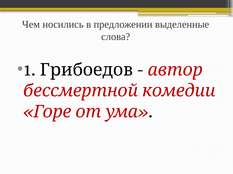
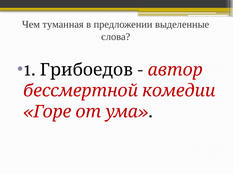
носились: носились -> туманная (63, 24)
